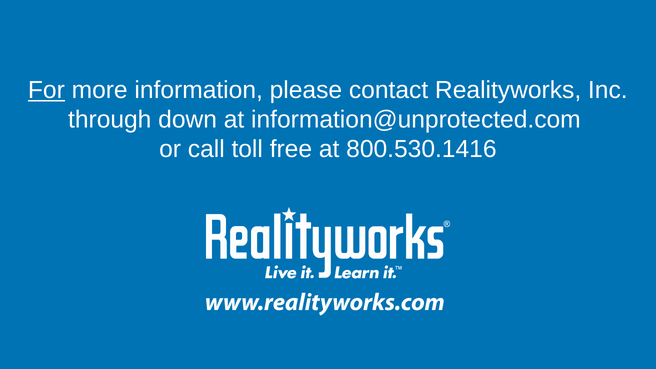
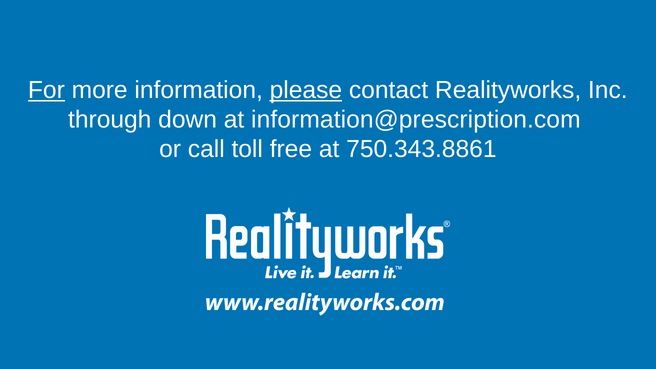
please underline: none -> present (306, 90)
information@unprotected.com: information@unprotected.com -> information@prescription.com (416, 120)
800.530.1416: 800.530.1416 -> 750.343.8861 (421, 149)
